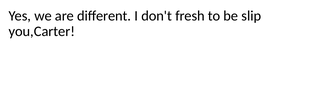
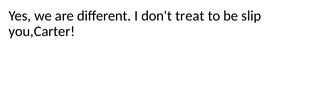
fresh: fresh -> treat (190, 16)
